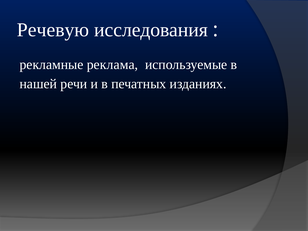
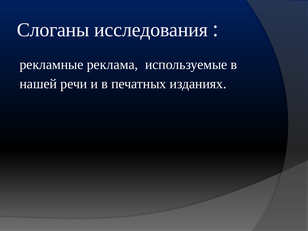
Речевую: Речевую -> Слоганы (53, 30)
